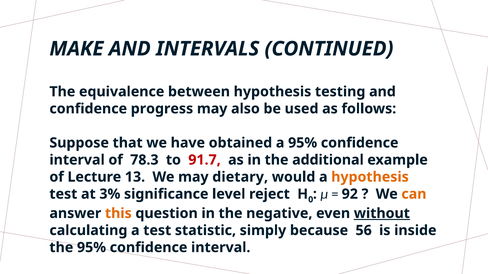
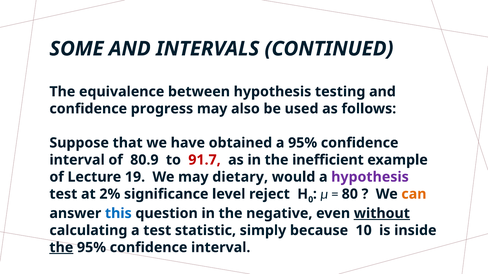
MAKE: MAKE -> SOME (77, 49)
78.3: 78.3 -> 80.9 (144, 160)
additional: additional -> inefficient (328, 160)
13: 13 -> 19 (135, 177)
hypothesis colour: orange -> purple (370, 177)
3%: 3% -> 2% (110, 194)
92: 92 -> 80 (350, 194)
this colour: orange -> blue (118, 214)
56: 56 -> 10 (364, 231)
the underline: none -> present (61, 248)
